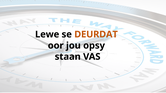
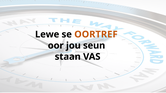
DEURDAT: DEURDAT -> OORTREF (96, 34)
opsy: opsy -> seun (94, 46)
